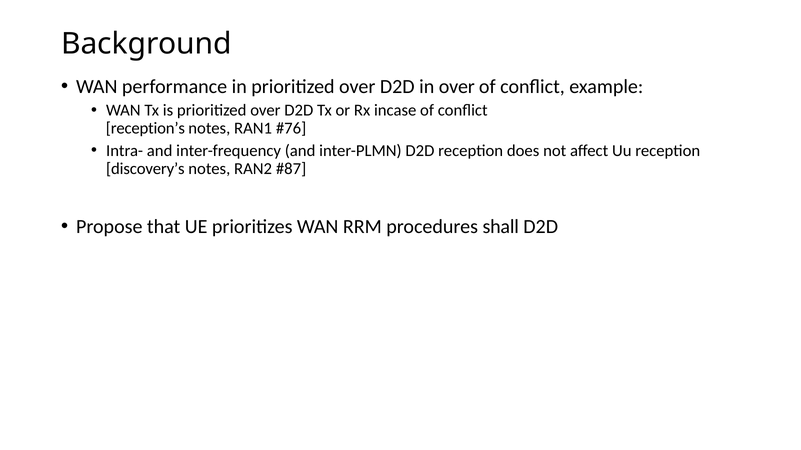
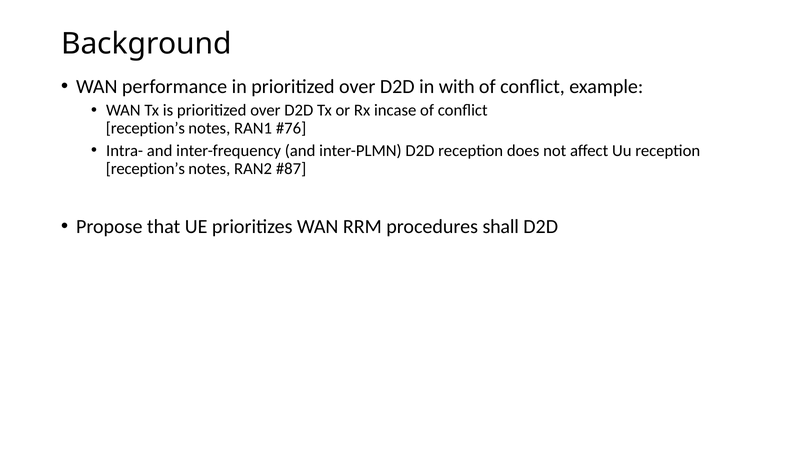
in over: over -> with (457, 87)
discovery’s: discovery’s -> reception’s (145, 169)
